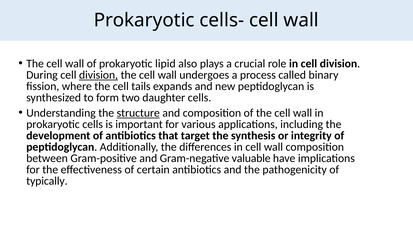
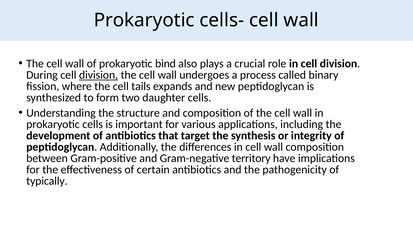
lipid: lipid -> bind (165, 64)
structure underline: present -> none (138, 113)
valuable: valuable -> territory (251, 158)
